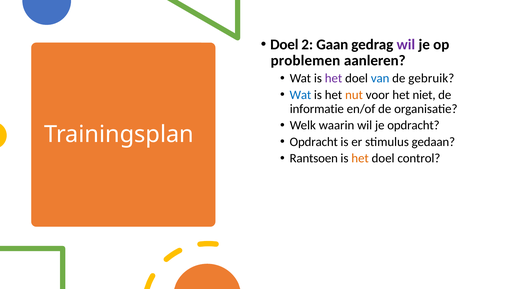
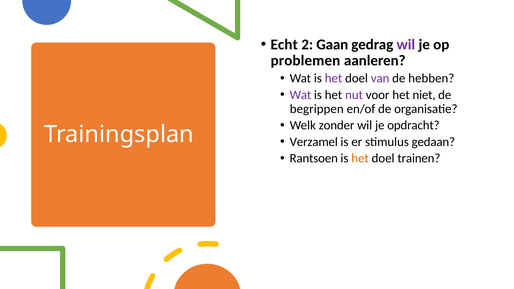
Doel: Doel -> Echt (284, 45)
van colour: blue -> purple (380, 78)
gebruik: gebruik -> hebben (431, 78)
Wat colour: blue -> purple (300, 95)
nut colour: orange -> purple (354, 95)
informatie: informatie -> begrippen (317, 109)
waarin: waarin -> zonder (337, 125)
Opdracht: Opdracht -> Verzamel (314, 142)
control: control -> trainen (419, 158)
